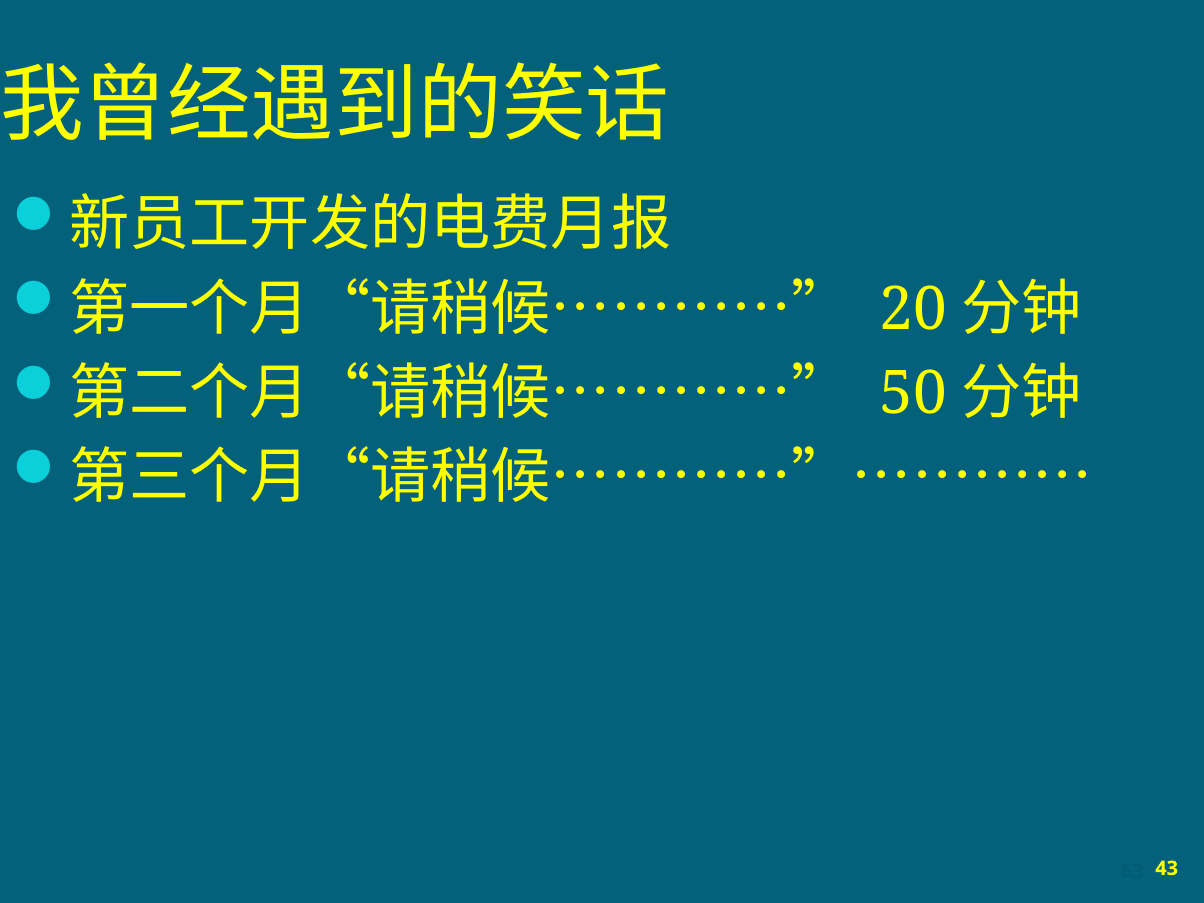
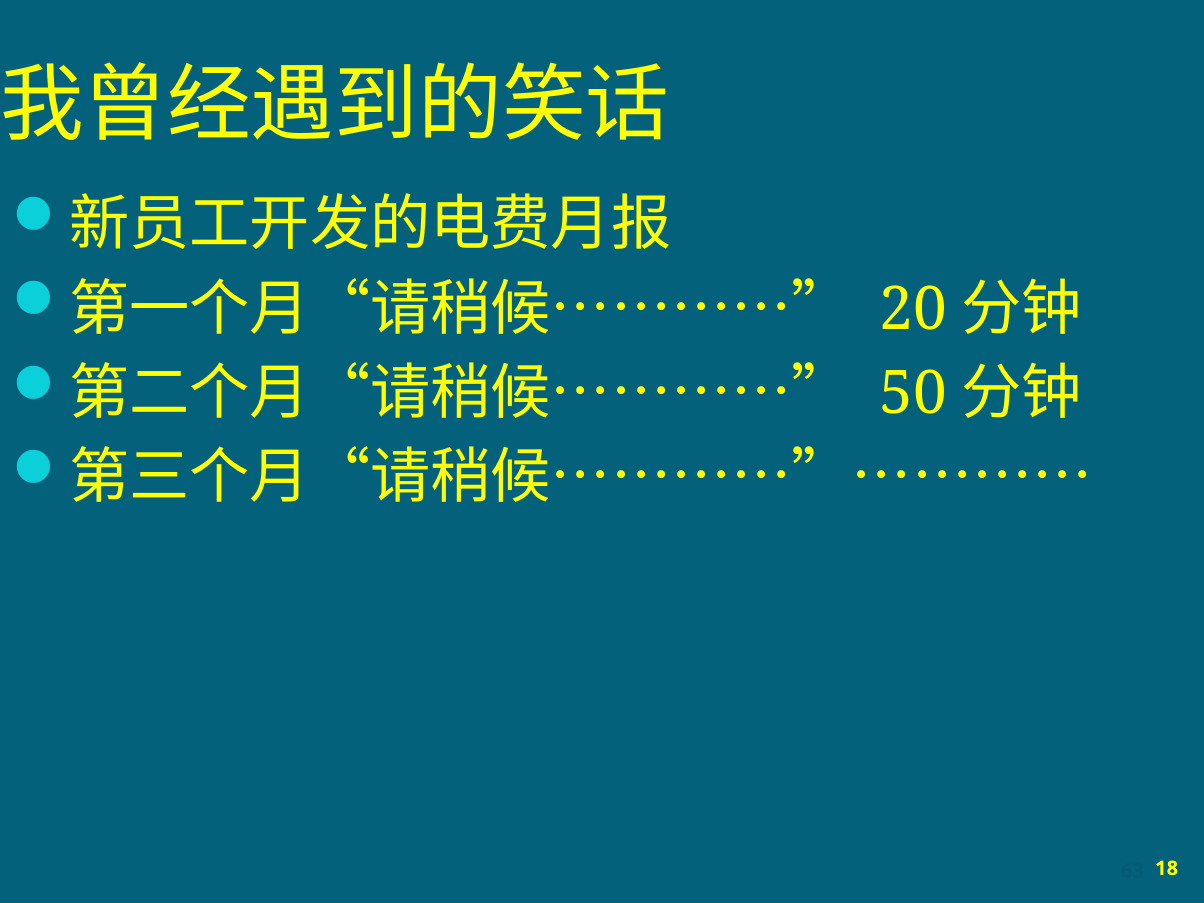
43: 43 -> 18 (1167, 868)
